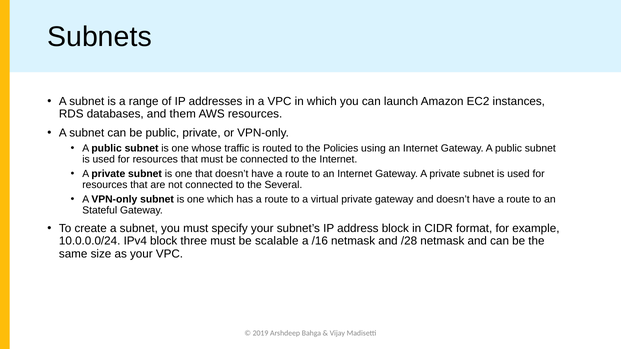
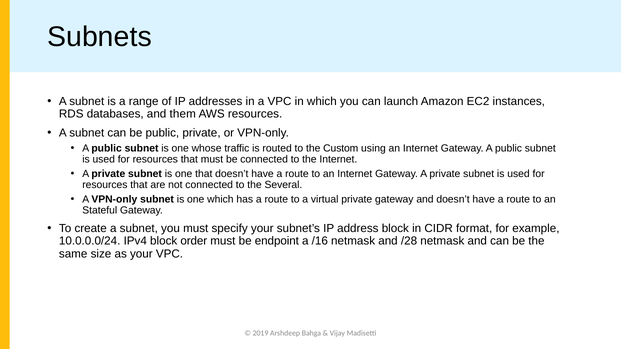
Policies: Policies -> Custom (341, 148)
three: three -> order (194, 241)
scalable: scalable -> endpoint (277, 241)
